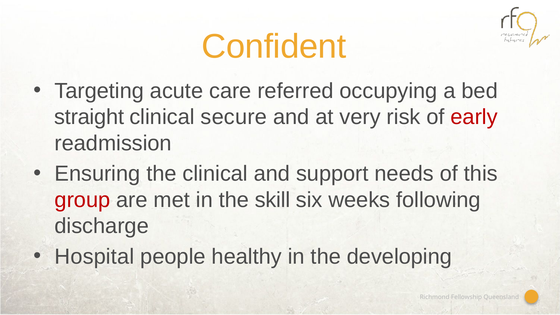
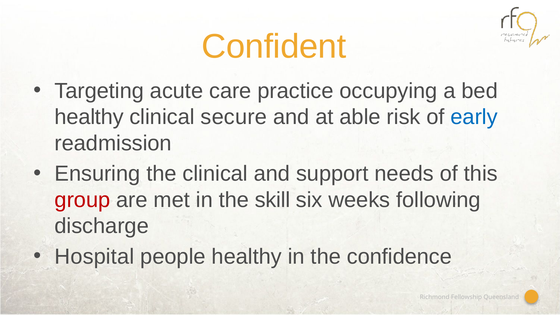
referred: referred -> practice (295, 91)
straight: straight -> healthy (89, 117)
very: very -> able (360, 117)
early colour: red -> blue (474, 117)
developing: developing -> confidence (399, 257)
